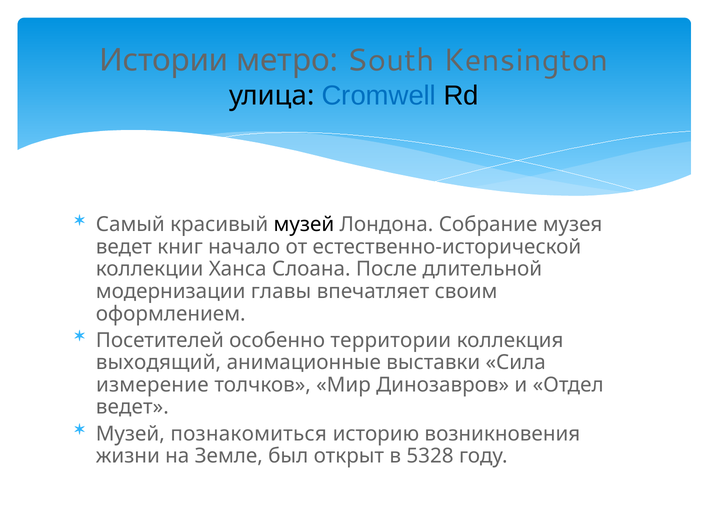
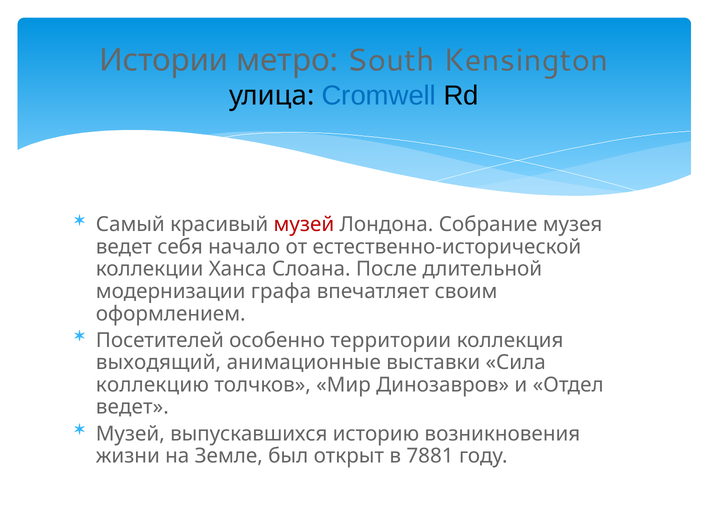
музей colour: black -> red (304, 225)
книг: книг -> себя (180, 247)
главы: главы -> графа (281, 291)
измерение: измерение -> коллекцию (152, 385)
познакомиться: познакомиться -> выпускавшихся (249, 434)
5328: 5328 -> 7881 (430, 456)
